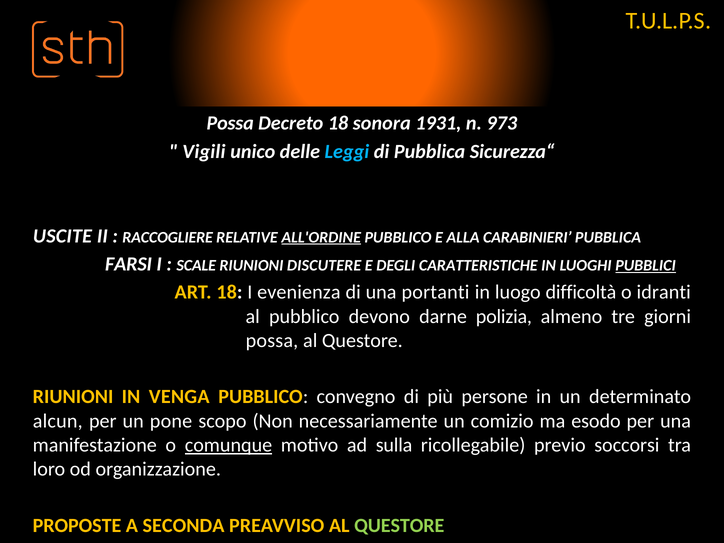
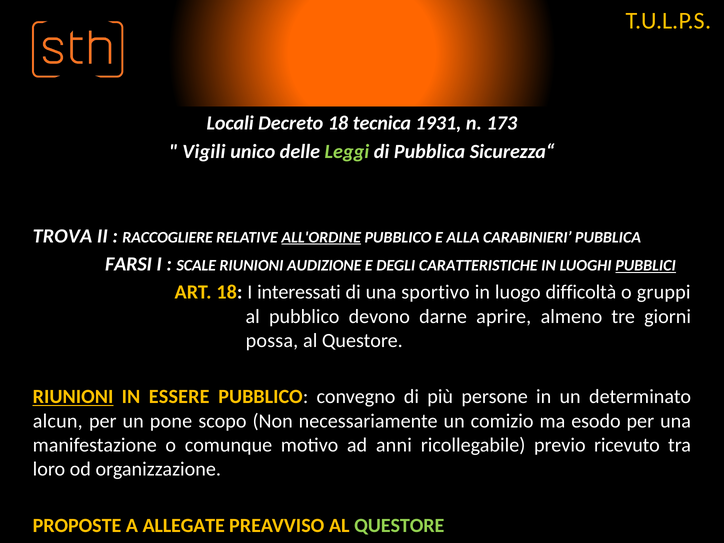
Possa: Possa -> Locali (230, 123)
sonora: sonora -> tecnica (382, 123)
973: 973 -> 173 (502, 123)
Leggi colour: light blue -> light green (347, 151)
USCITE: USCITE -> TROVA (62, 236)
DISCUTERE: DISCUTERE -> AUDIZIONE (324, 265)
evenienza: evenienza -> interessati (299, 292)
portanti: portanti -> sportivo (436, 292)
idranti: idranti -> gruppi (664, 292)
polizia: polizia -> aprire (504, 316)
RIUNIONI underline: none -> present (73, 397)
VENGA: VENGA -> ESSERE (179, 397)
comunque underline: present -> none (228, 445)
sulla: sulla -> anni (394, 445)
soccorsi: soccorsi -> ricevuto (627, 445)
SECONDA: SECONDA -> ALLEGATE (184, 526)
